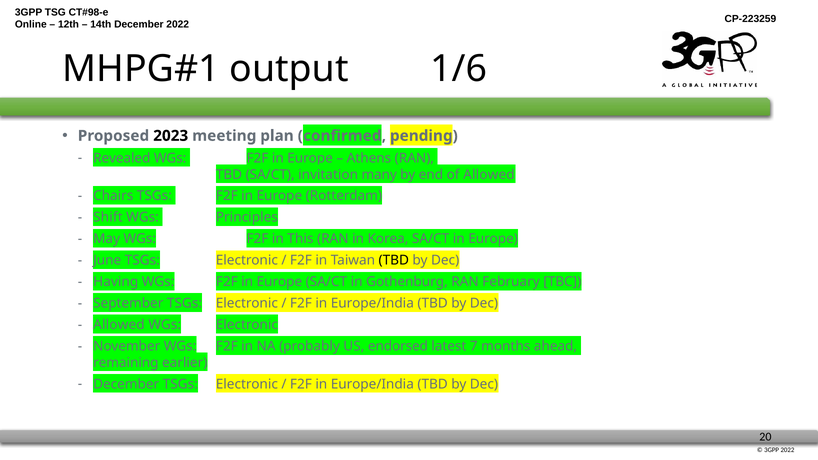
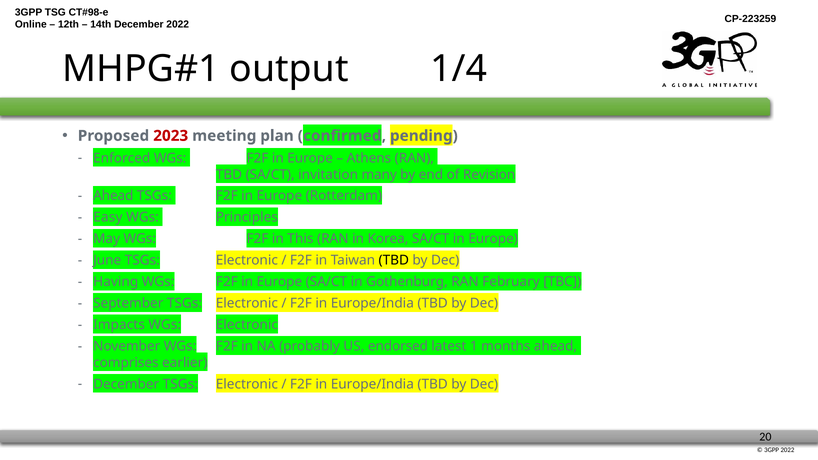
1/6: 1/6 -> 1/4 (459, 69)
2023 colour: black -> red (171, 136)
Revealed: Revealed -> Enforced (122, 158)
of Allowed: Allowed -> Revision (489, 175)
Chairs: Chairs -> Ahead (113, 196)
Shift: Shift -> Easy (108, 217)
Allowed: Allowed -> Impacts (119, 325)
7: 7 -> 1 (474, 346)
remaining: remaining -> comprises (126, 363)
